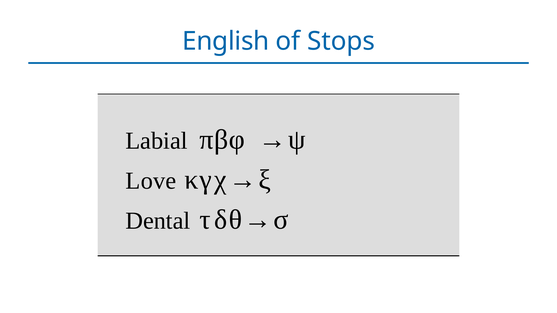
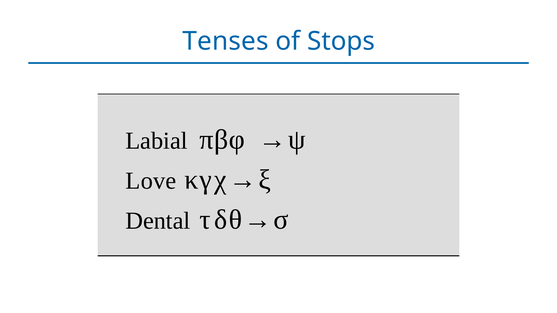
English: English -> Tenses (226, 41)
